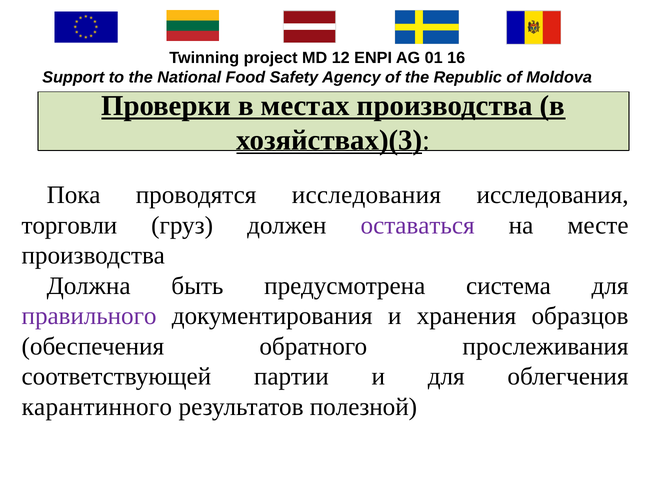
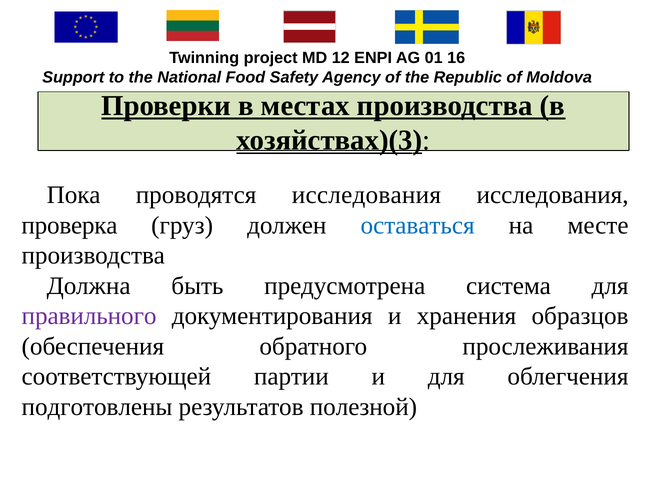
торговли: торговли -> проверка (69, 225)
оставаться colour: purple -> blue (418, 225)
карантинного: карантинного -> подготовлены (97, 407)
